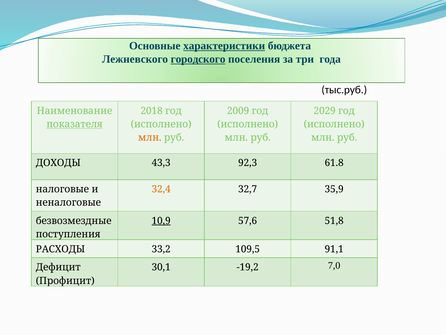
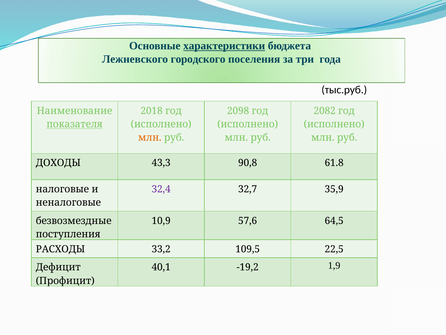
городского underline: present -> none (198, 59)
2009: 2009 -> 2098 (238, 111)
2029: 2029 -> 2082 (325, 111)
92,3: 92,3 -> 90,8 (248, 163)
32,4 colour: orange -> purple (161, 189)
10,9 underline: present -> none (161, 220)
51,8: 51,8 -> 64,5 (334, 220)
91,1: 91,1 -> 22,5 (334, 249)
30,1: 30,1 -> 40,1 (161, 267)
7,0: 7,0 -> 1,9 (334, 265)
